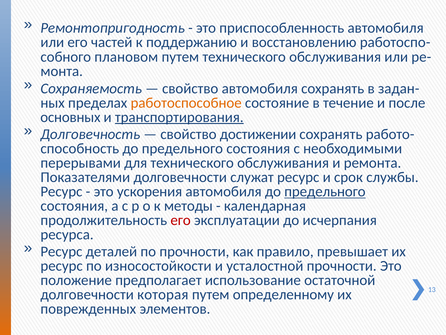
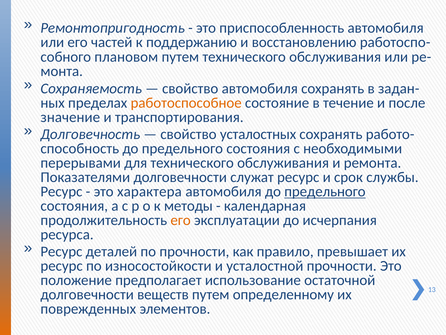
основных: основных -> значение (70, 117)
транспортирования underline: present -> none (179, 117)
достижении: достижении -> усталостных (258, 134)
ускорения: ускорения -> характера (149, 191)
его colour: red -> orange (181, 220)
которая: которая -> веществ (163, 294)
